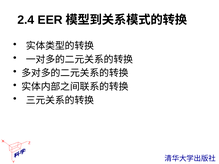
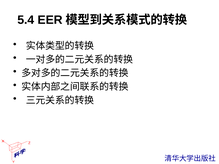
2.4: 2.4 -> 5.4 (26, 20)
